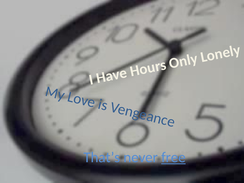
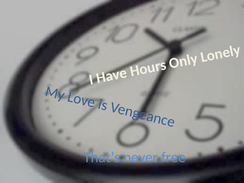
free underline: present -> none (173, 157)
